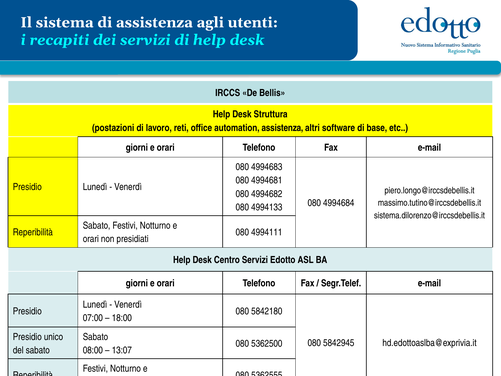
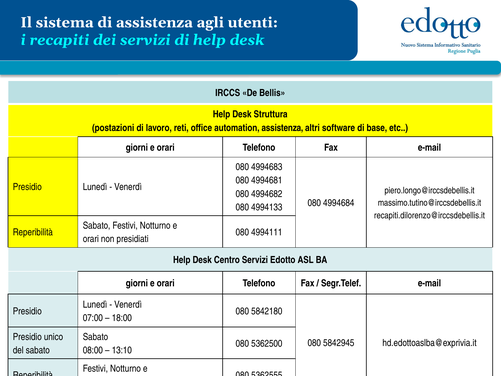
sistema.dilorenzo@irccsdebellis.it: sistema.dilorenzo@irccsdebellis.it -> recapiti.dilorenzo@irccsdebellis.it (429, 215)
13:07: 13:07 -> 13:10 (122, 350)
